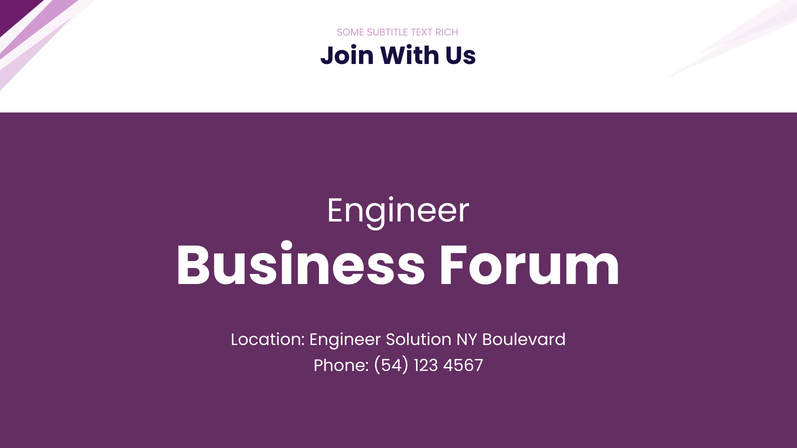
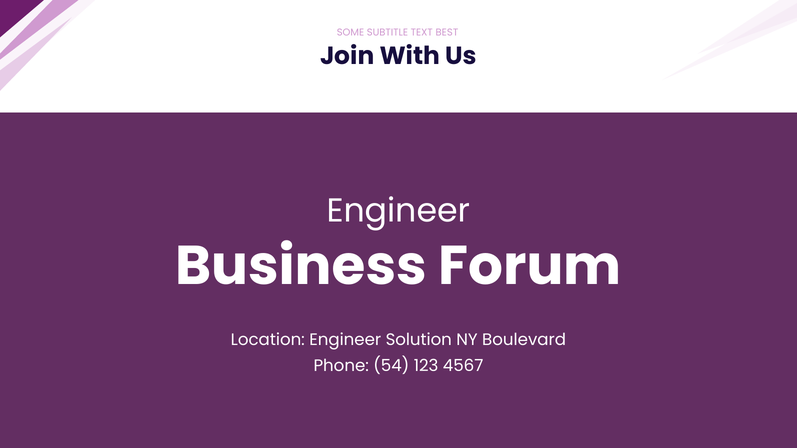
RICH: RICH -> BEST (447, 33)
